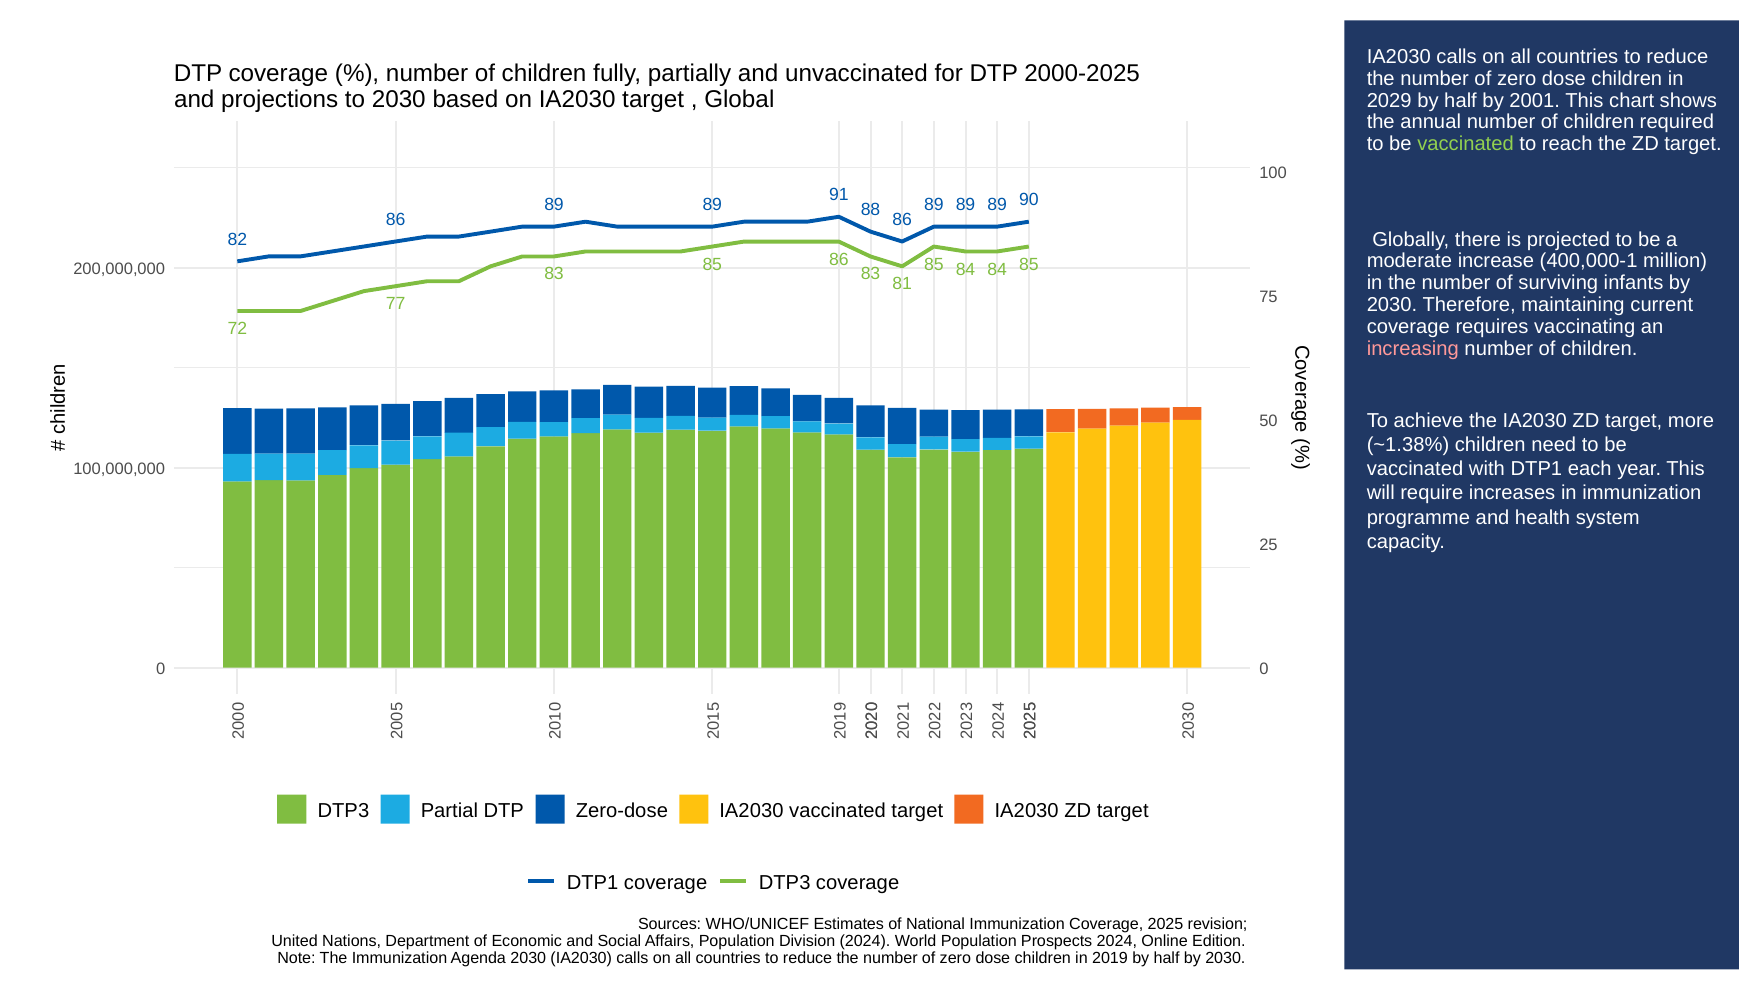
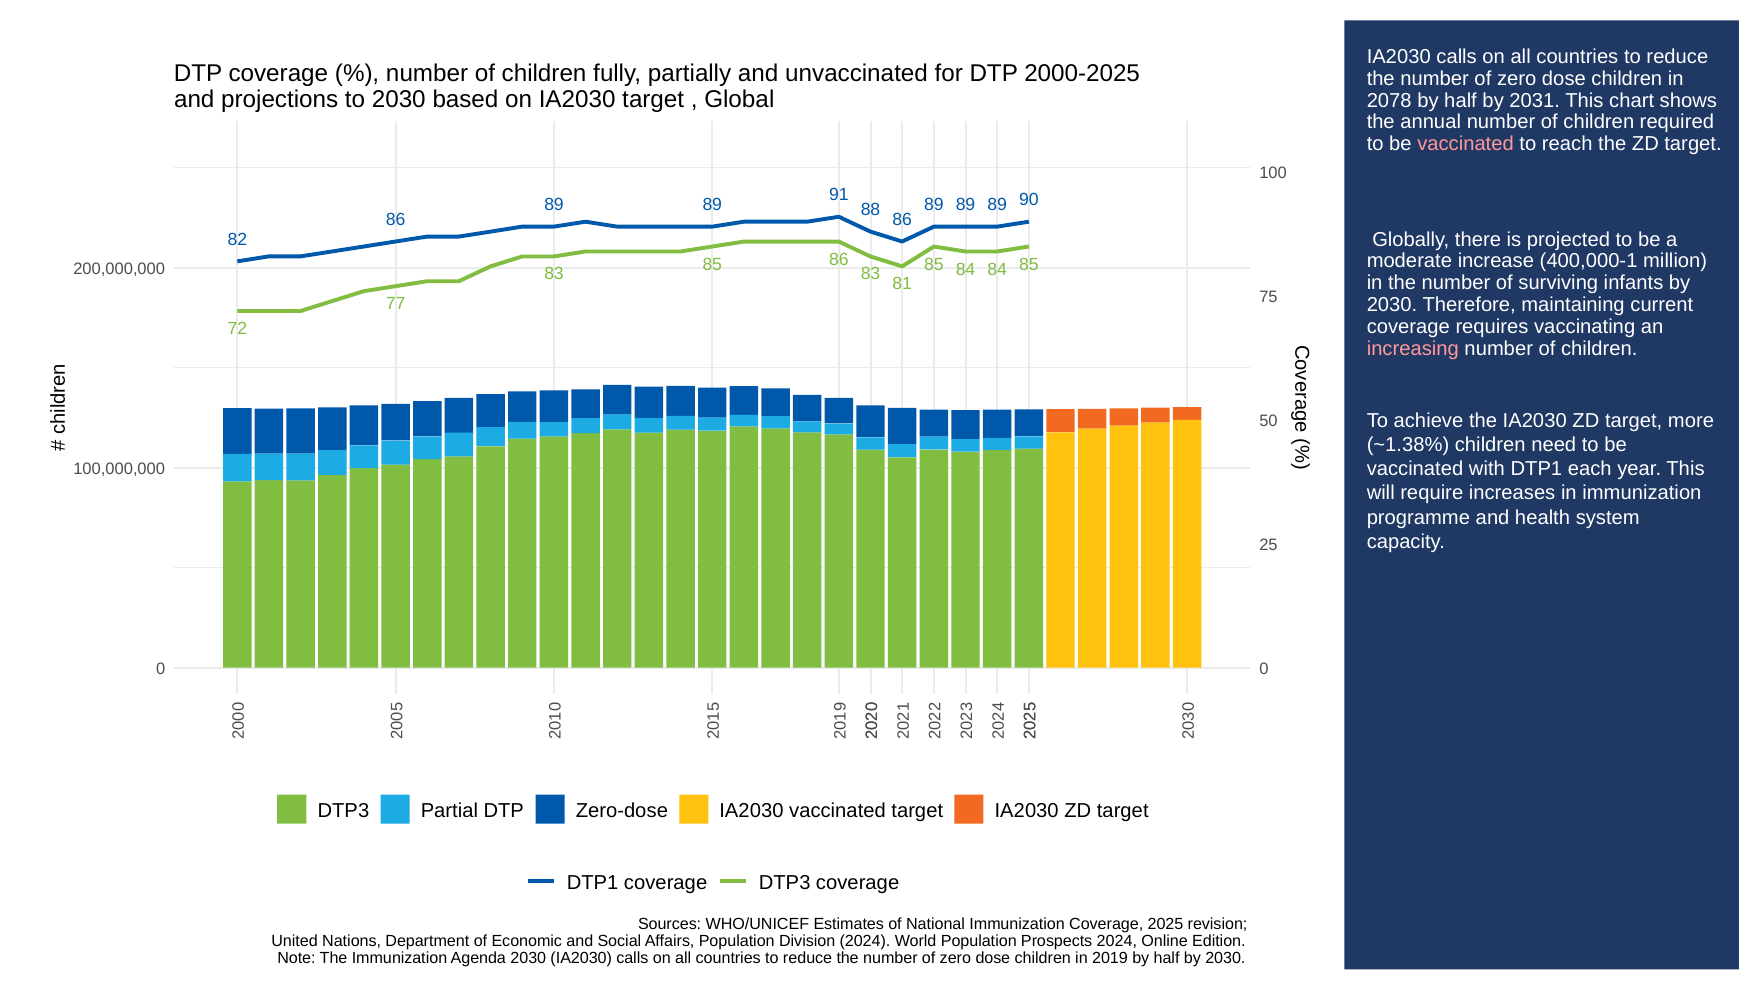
2029: 2029 -> 2078 (1389, 101)
2001: 2001 -> 2031 (1535, 101)
vaccinated colour: light green -> pink (1466, 144)
